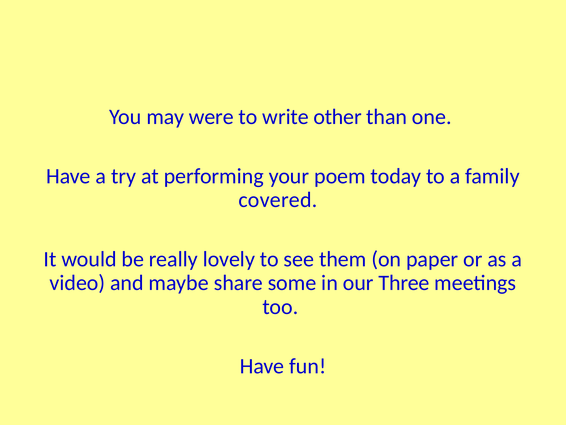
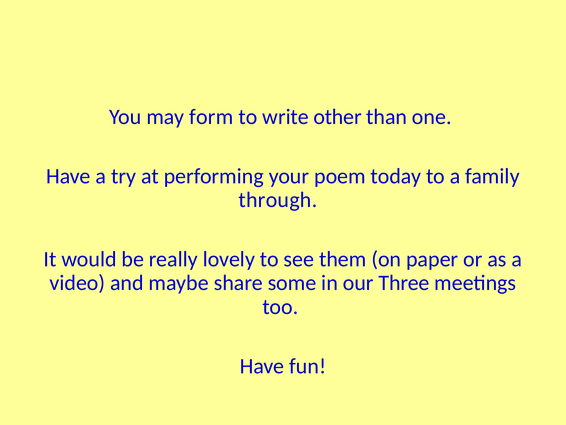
were: were -> form (211, 117)
covered: covered -> through (278, 200)
